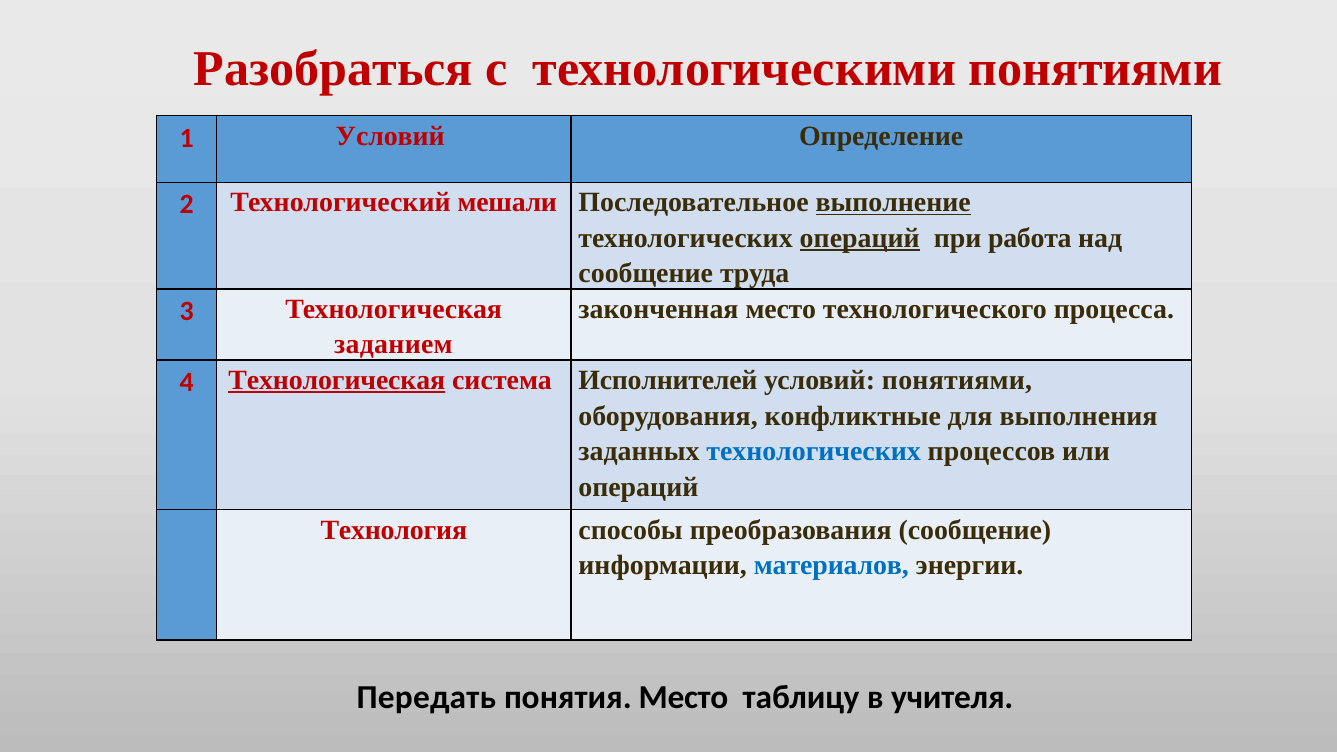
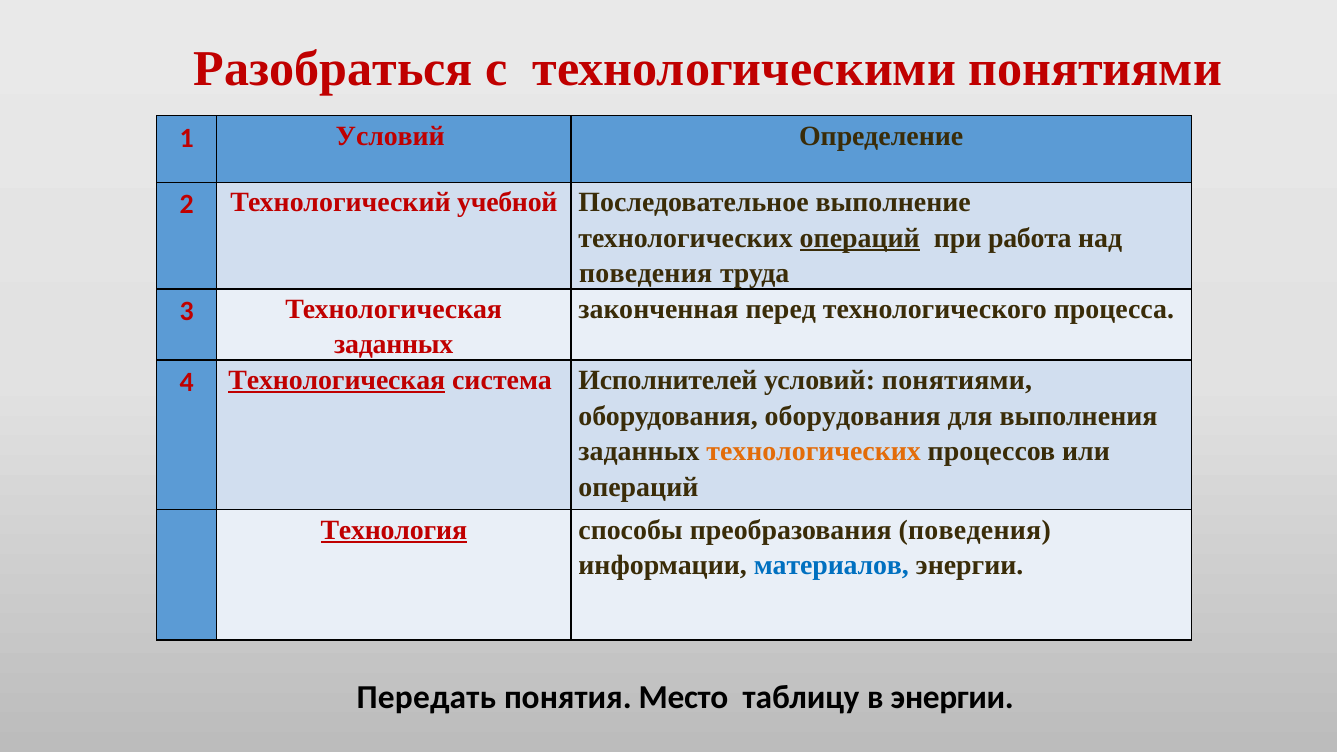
мешали: мешали -> учебной (507, 203)
выполнение underline: present -> none (893, 203)
сообщение: сообщение -> поведения (646, 274)
законченная место: место -> перед (781, 309)
заданием: заданием -> заданных (394, 345)
оборудования конфликтные: конфликтные -> оборудования (853, 416)
технологических colour: blue -> orange (814, 451)
Технология underline: none -> present (394, 530)
преобразования сообщение: сообщение -> поведения (975, 530)
в учителя: учителя -> энергии (952, 698)
